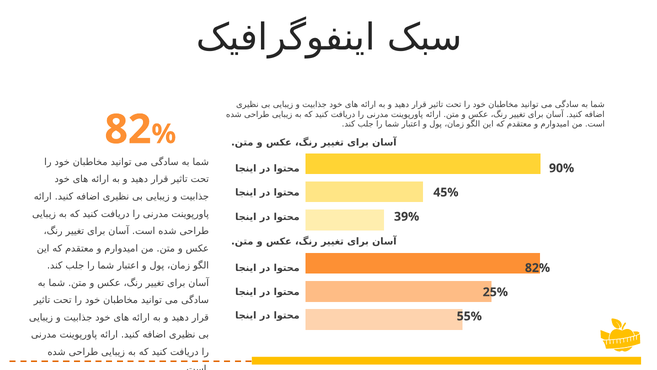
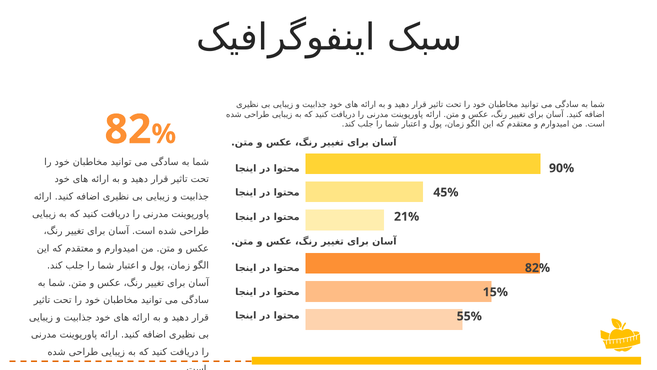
39%: 39% -> 21% (407, 216)
25%: 25% -> 15% (495, 292)
